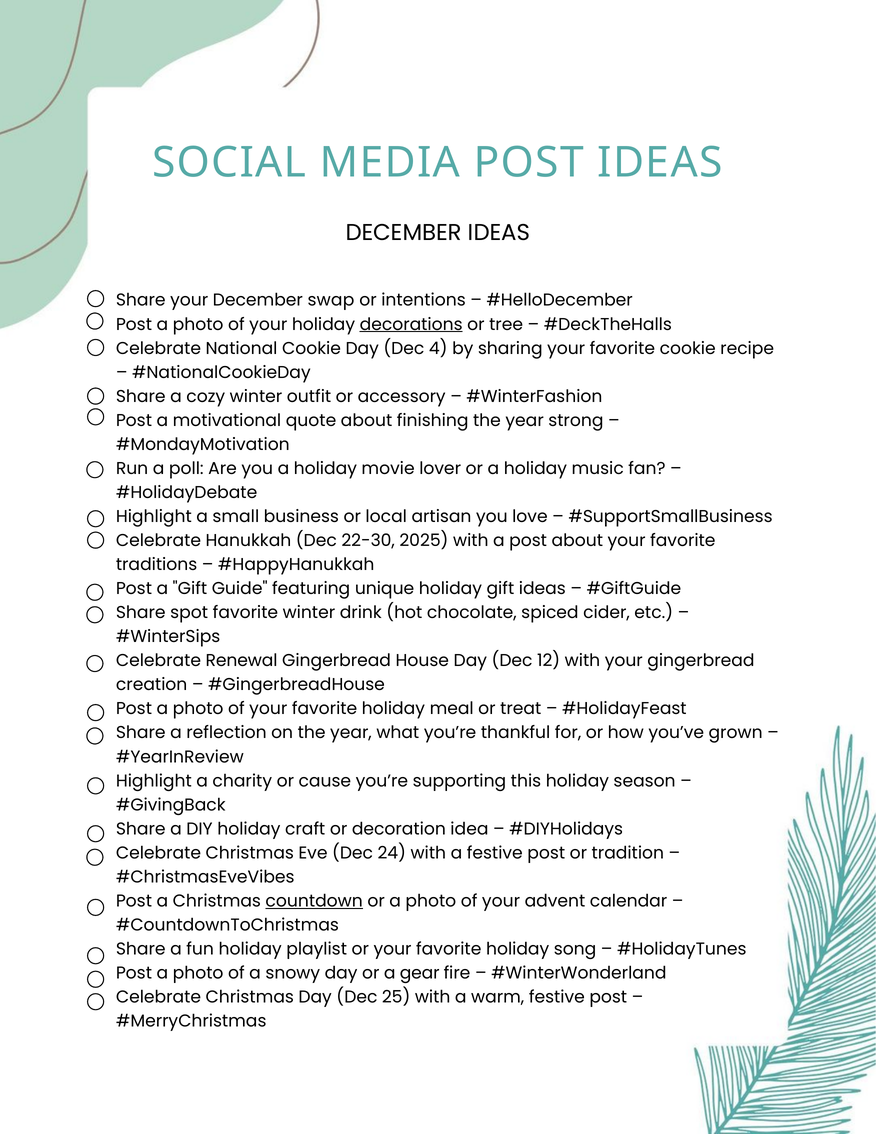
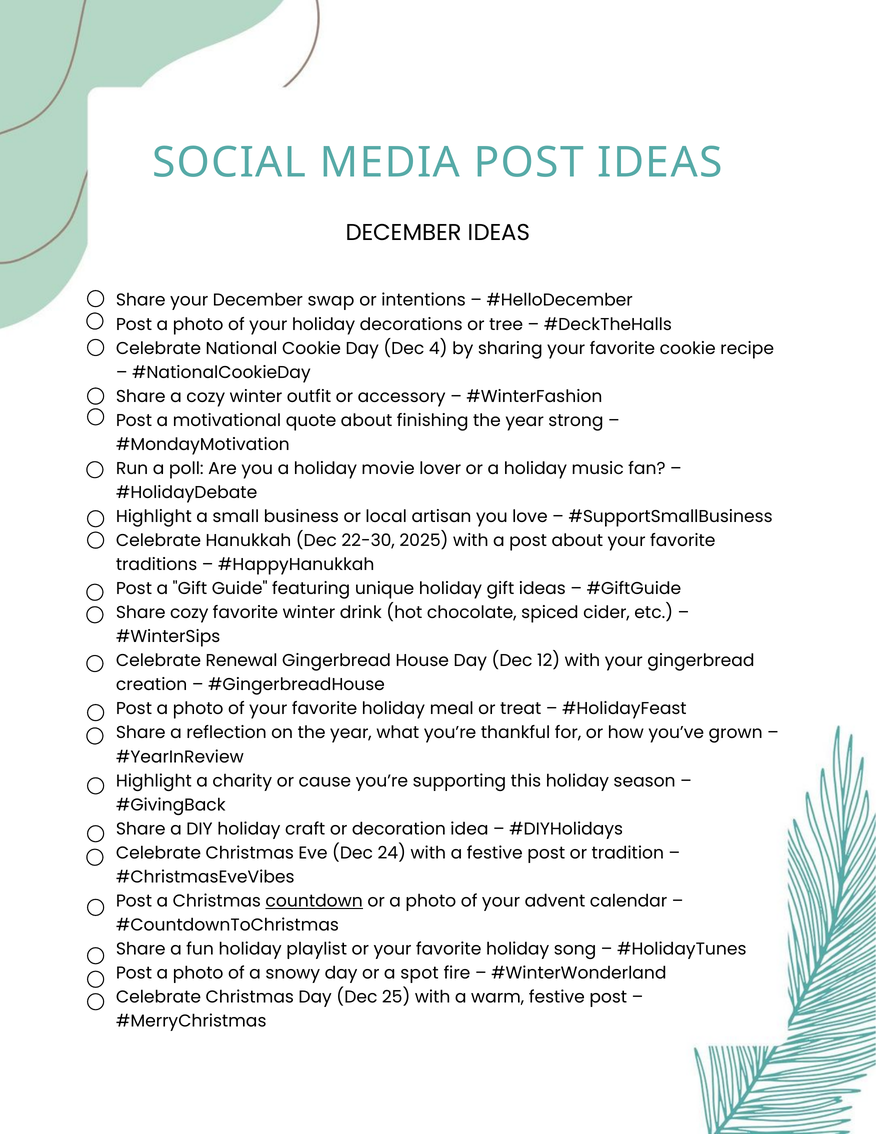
decorations underline: present -> none (411, 324)
Share spot: spot -> cozy (189, 612)
gear: gear -> spot (420, 973)
